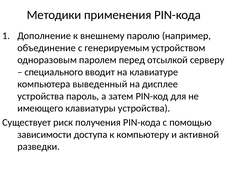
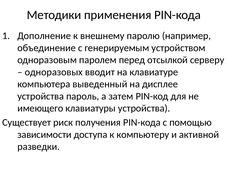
специального: специального -> одноразовых (54, 72)
